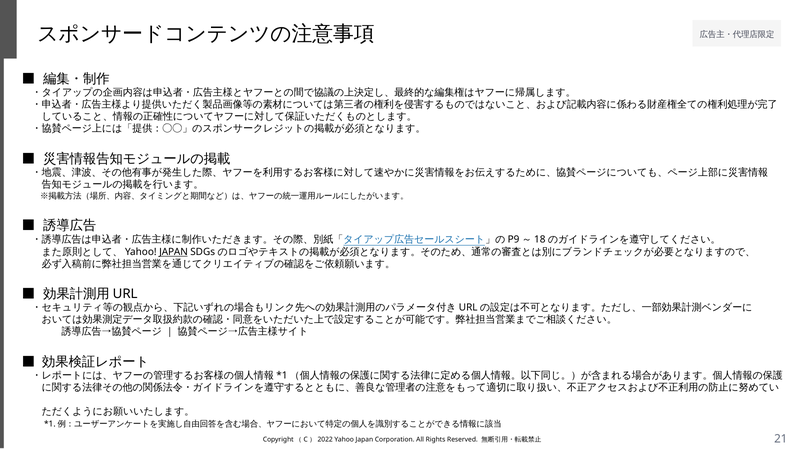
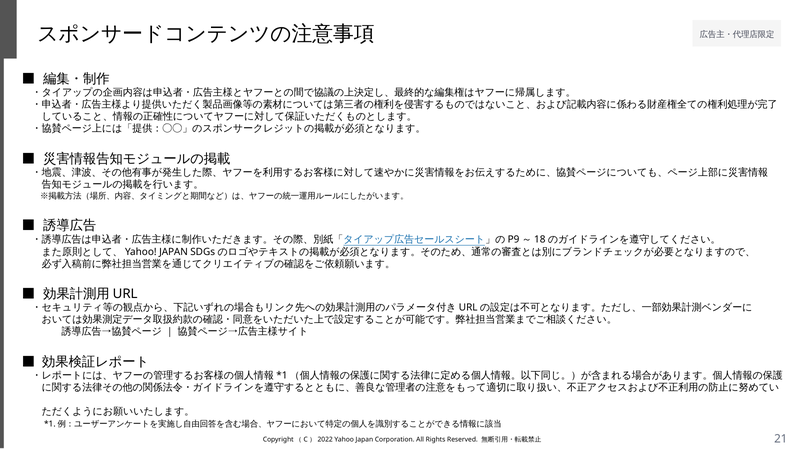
JAPAN underline: present -> none (174, 252)
